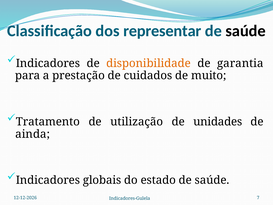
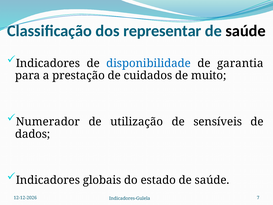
disponibilidade colour: orange -> blue (149, 63)
Tratamento: Tratamento -> Numerador (48, 122)
unidades: unidades -> sensíveis (218, 122)
ainda: ainda -> dados (33, 134)
